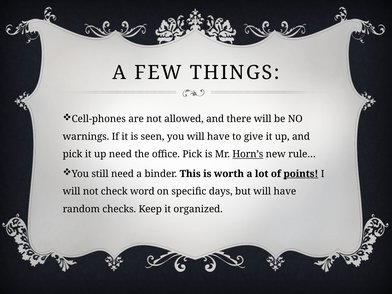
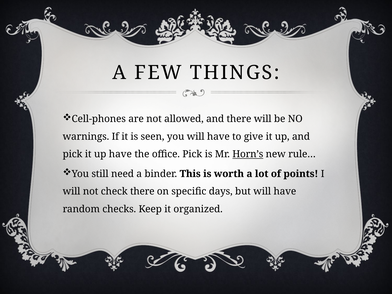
up need: need -> have (120, 154)
points underline: present -> none (301, 174)
check word: word -> there (142, 191)
